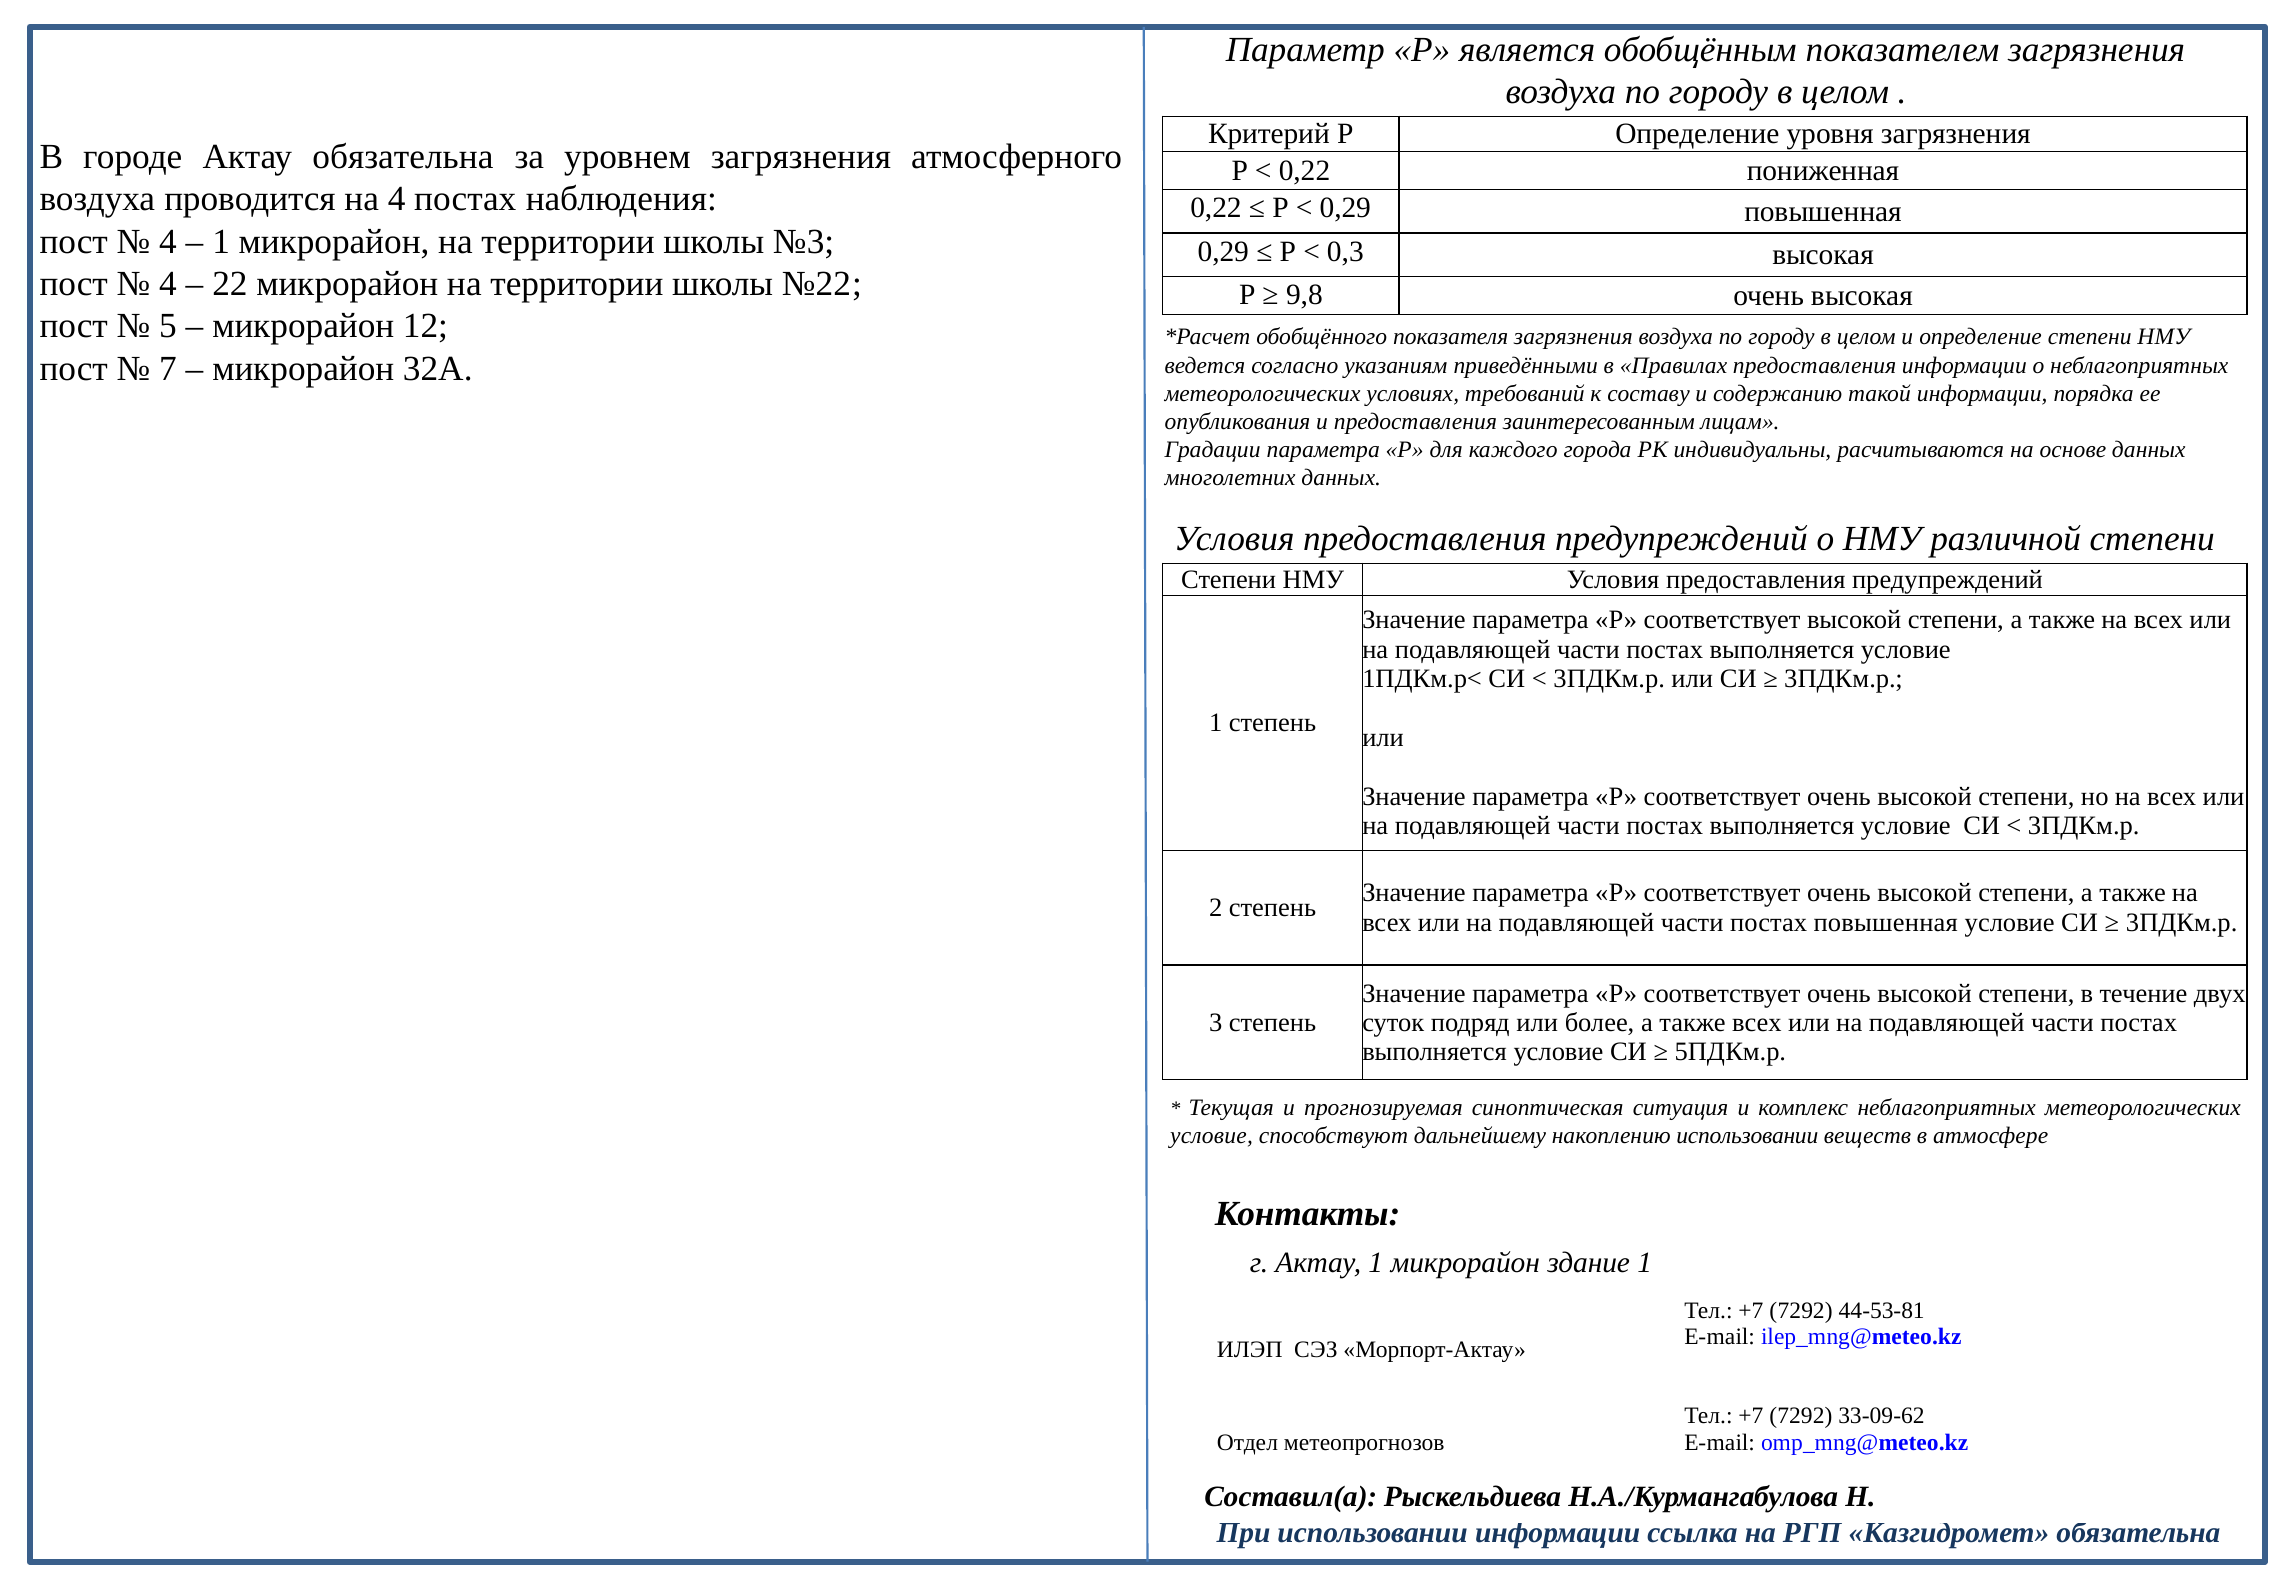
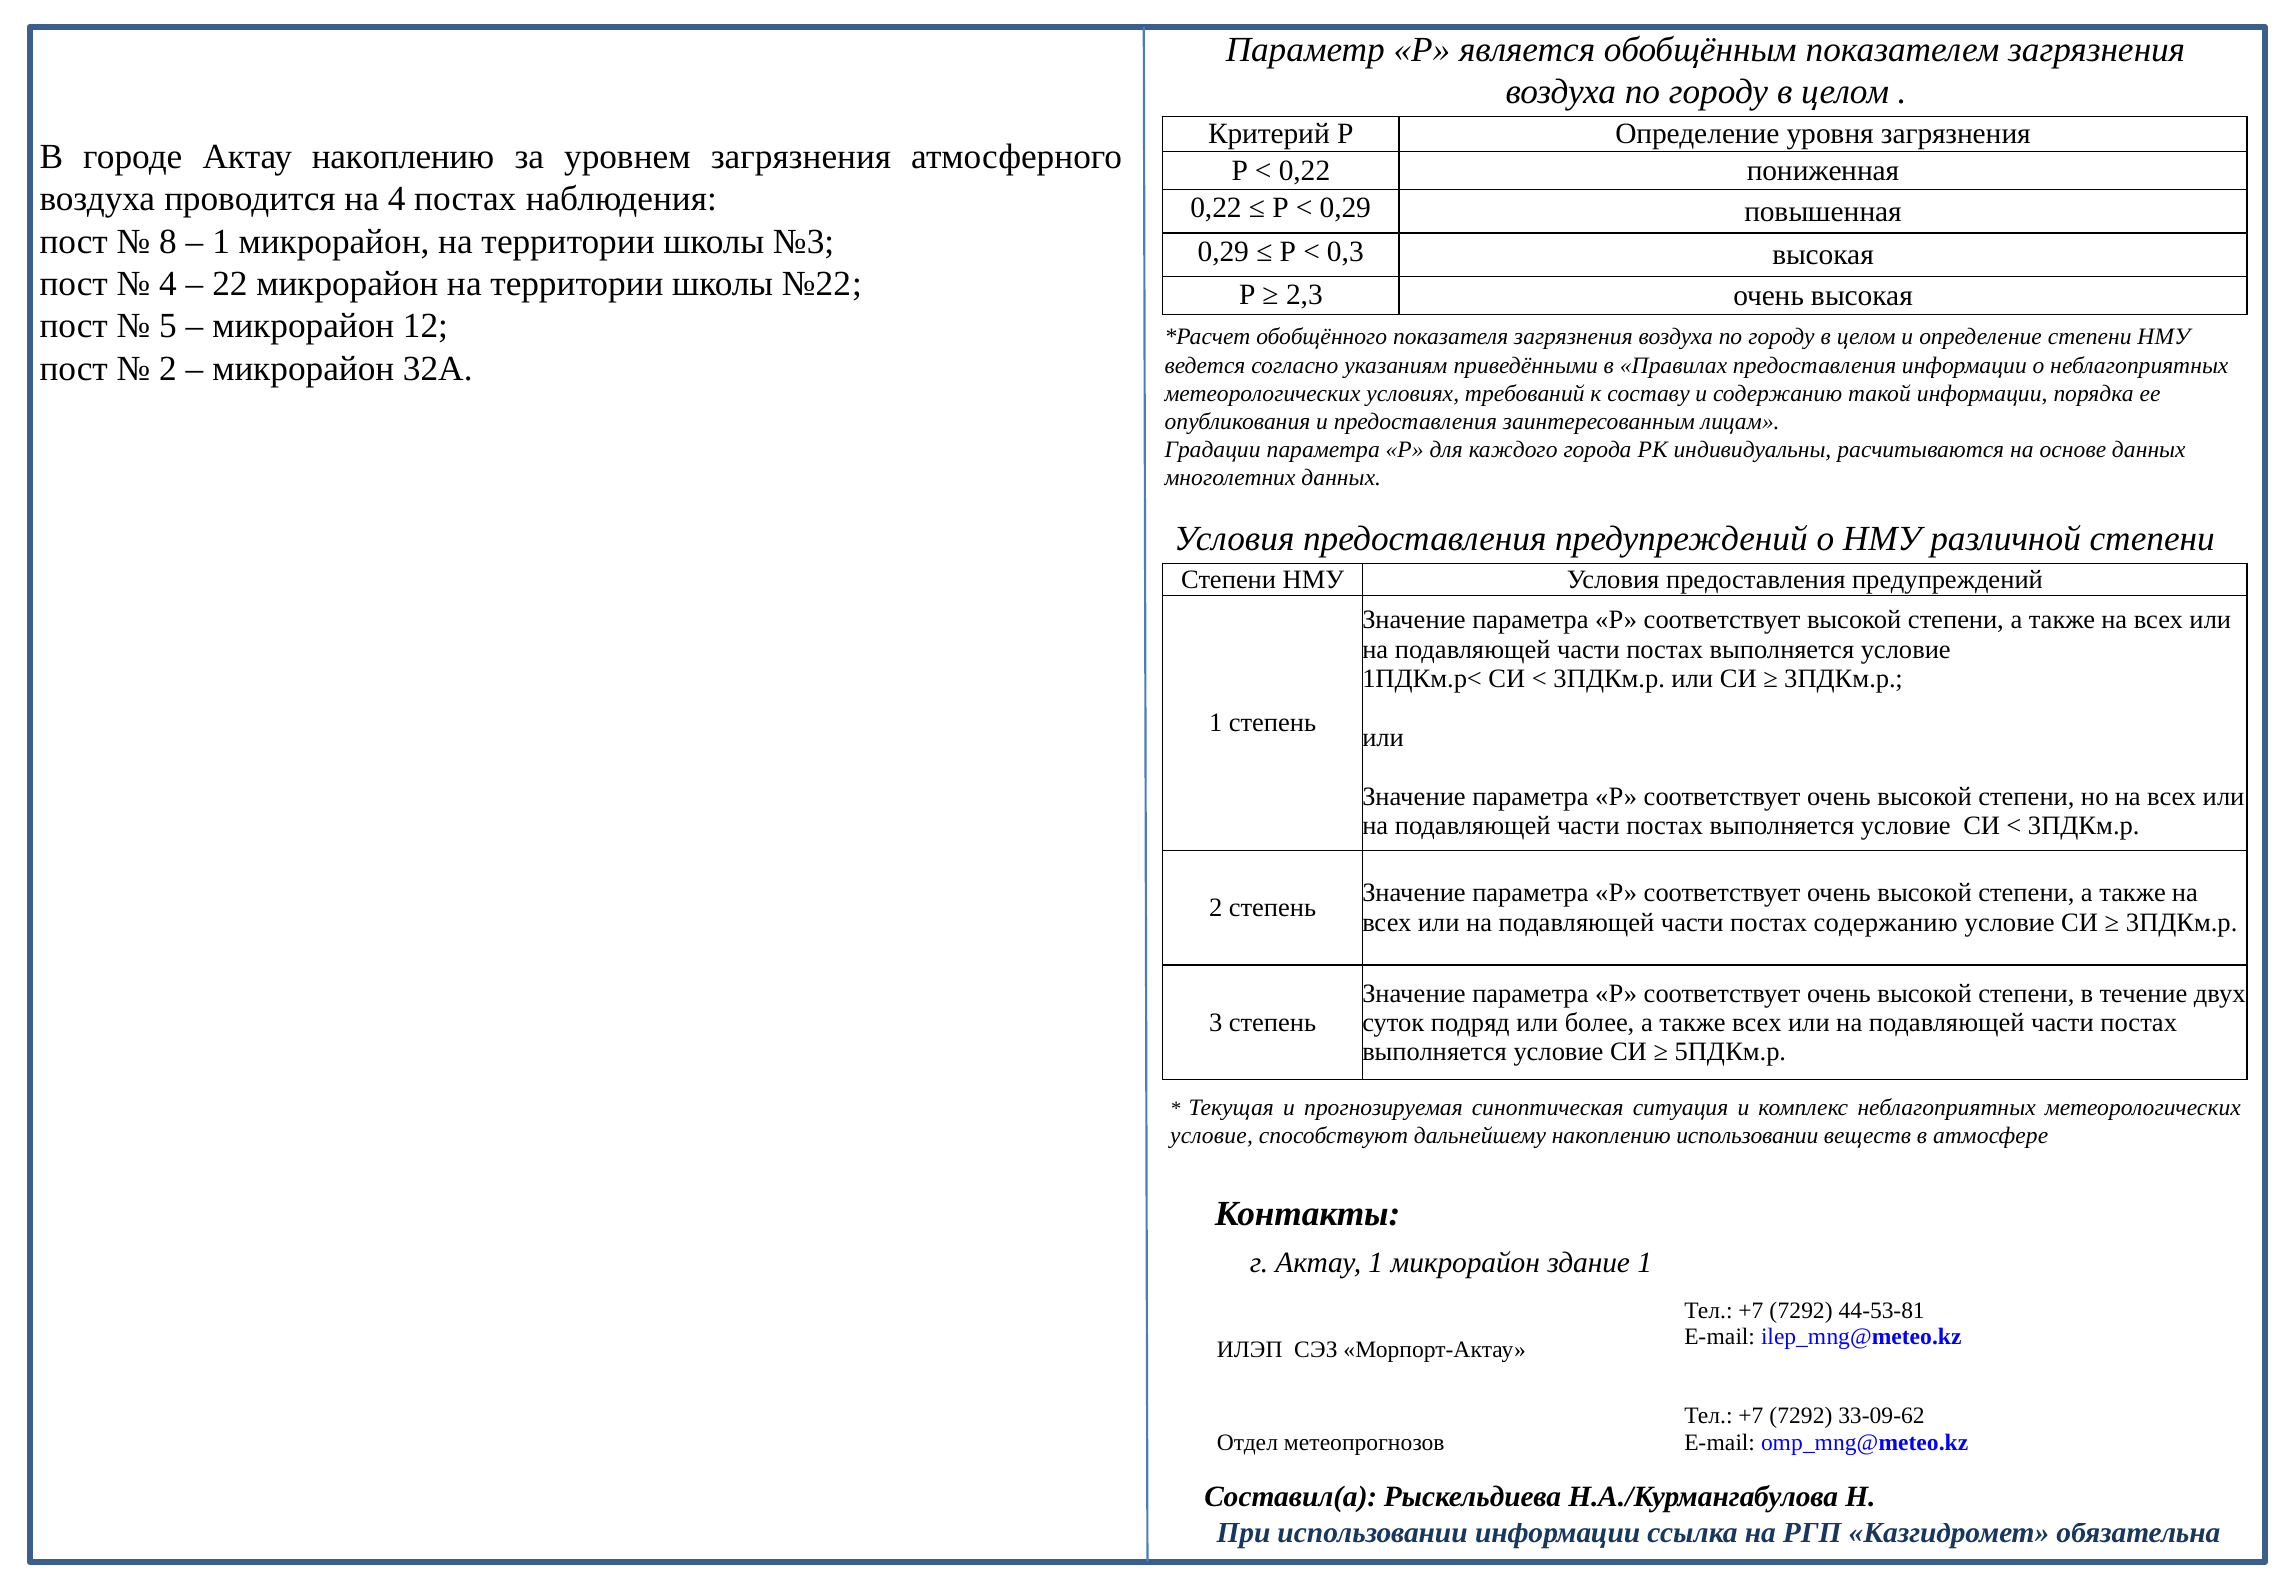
Актау обязательна: обязательна -> накоплению (403, 157)
4: 4 -> 8 (168, 241)
9,8: 9,8 -> 2,3 (1304, 295)
7: 7 -> 2 (168, 369)
постах повышенная: повышенная -> содержанию (1886, 922)
